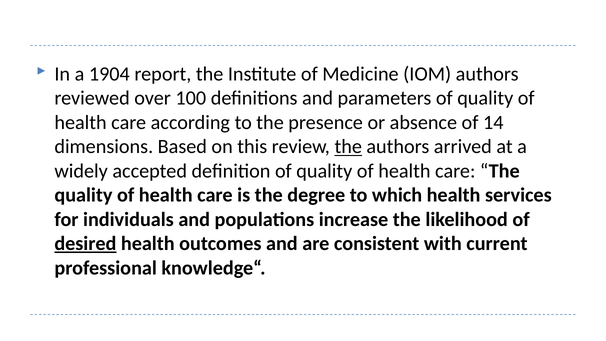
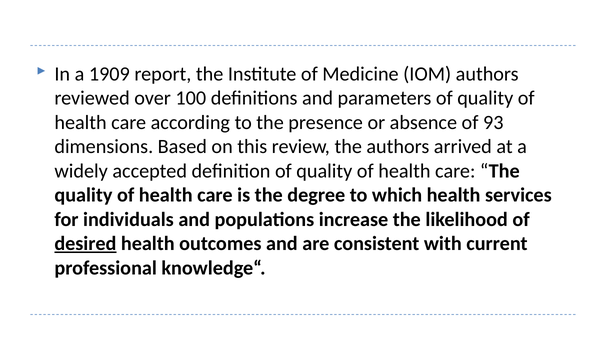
1904: 1904 -> 1909 (109, 74)
14: 14 -> 93 (493, 122)
the underline: present -> none (348, 147)
